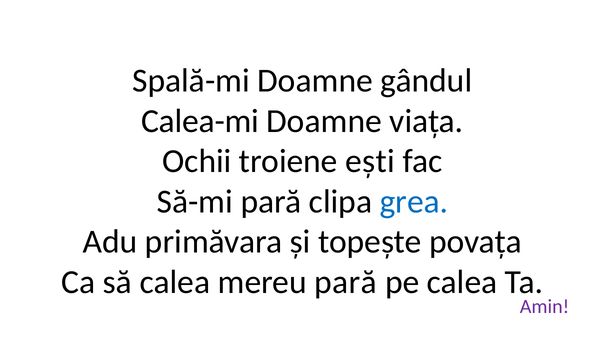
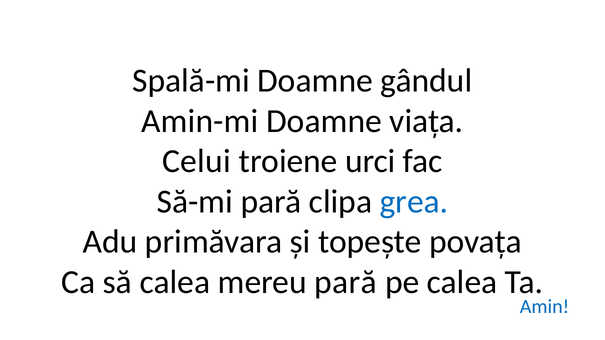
Calea-mi: Calea-mi -> Amin-mi (200, 121)
Ochii: Ochii -> Celui (197, 161)
ești: ești -> urci (370, 161)
Amin colour: purple -> blue (545, 307)
